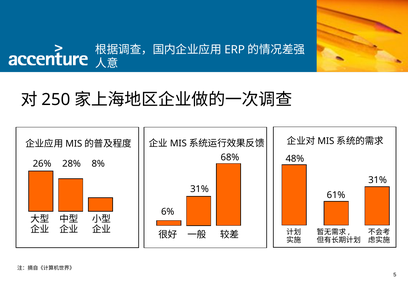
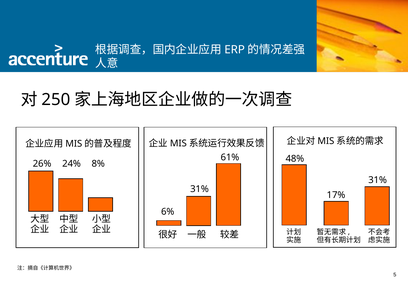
68%: 68% -> 61% (230, 158)
28%: 28% -> 24% (72, 164)
61%: 61% -> 17% (336, 195)
